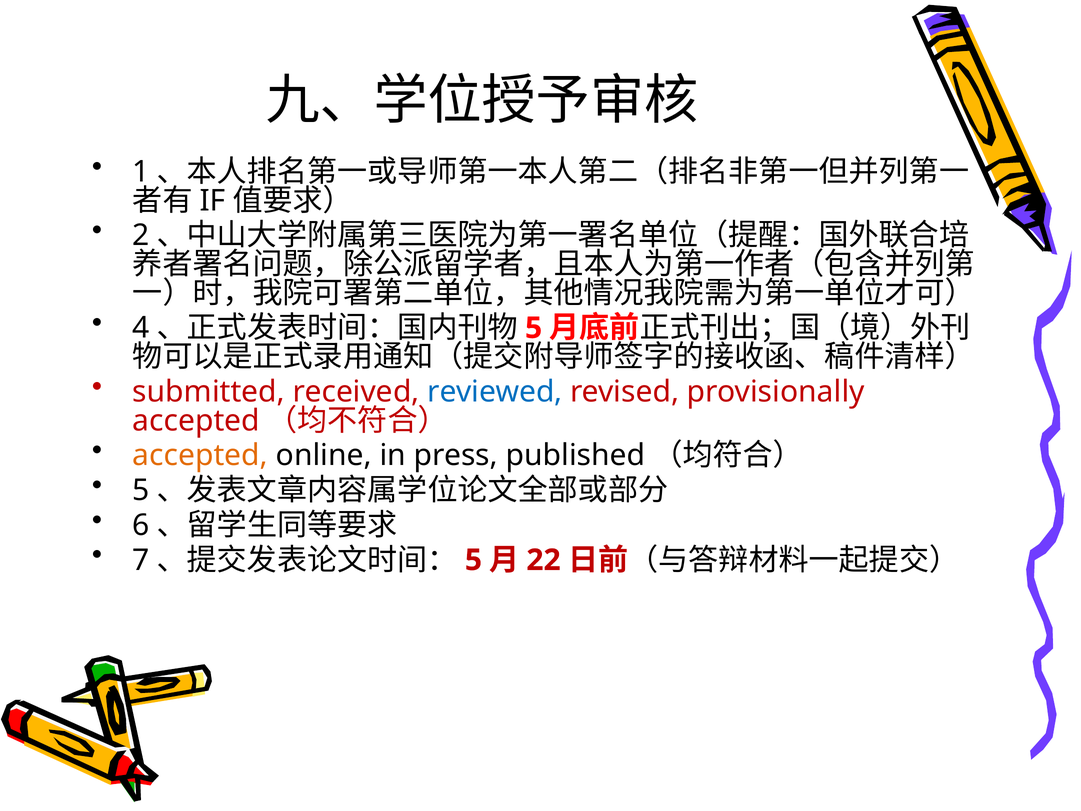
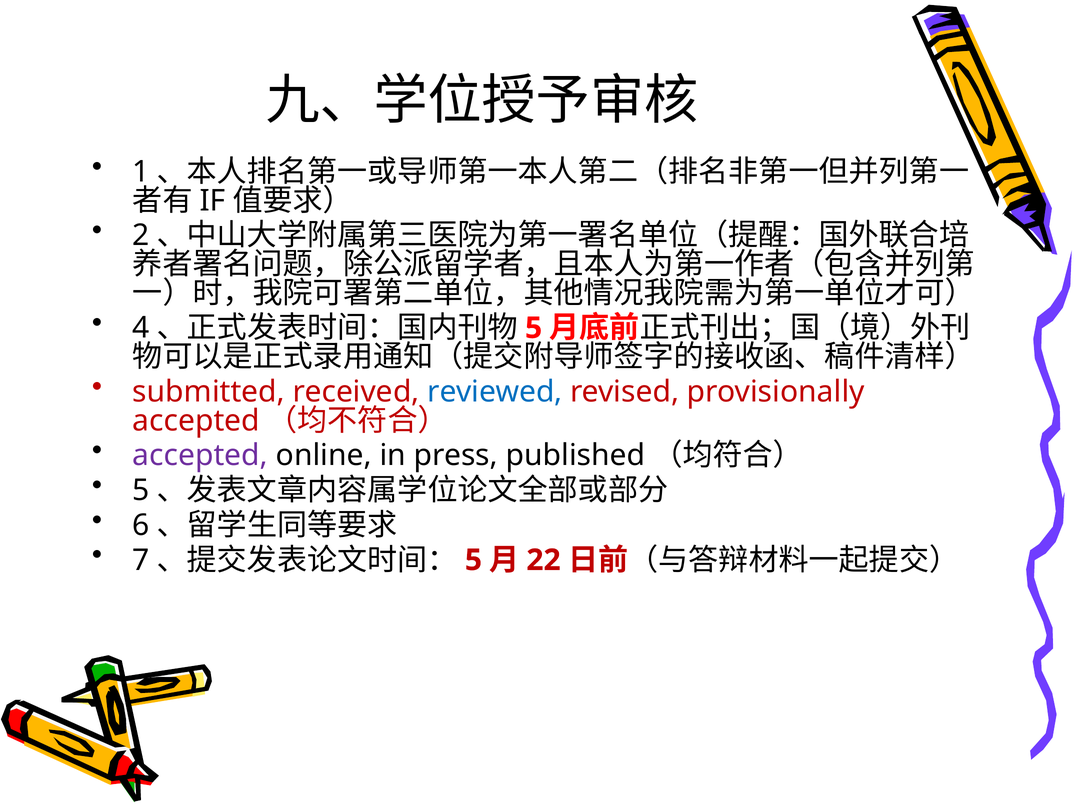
accepted colour: orange -> purple (200, 455)
